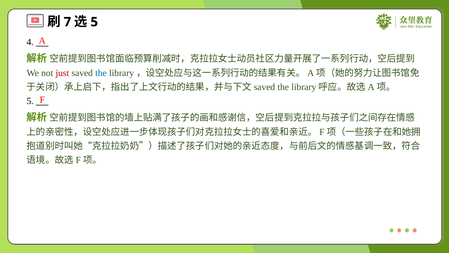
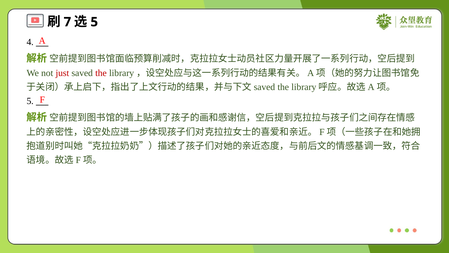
the colour: blue -> red (101, 73)
